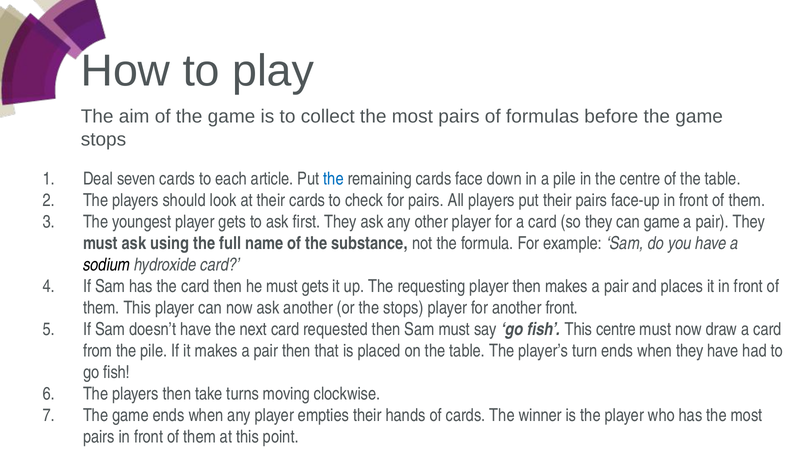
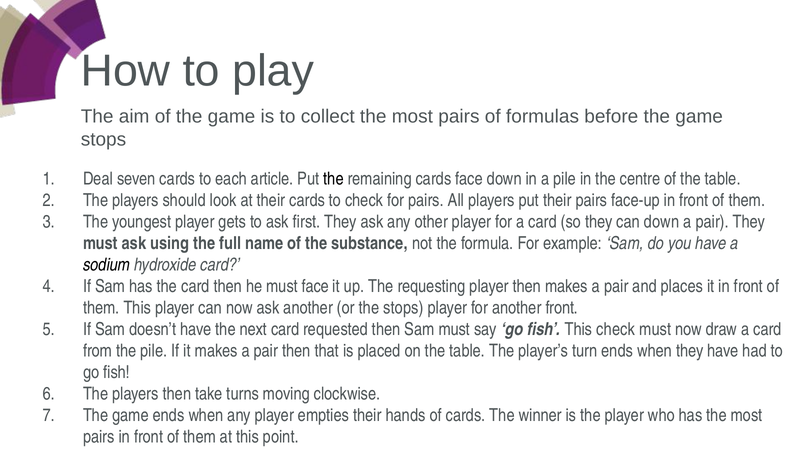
the colour: blue -> black (334, 179)
can game: game -> down (662, 222)
must gets: gets -> face (315, 286)
This centre: centre -> check (616, 329)
